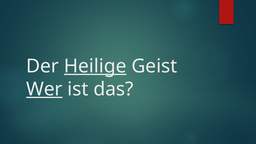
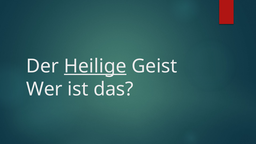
Wer underline: present -> none (44, 89)
